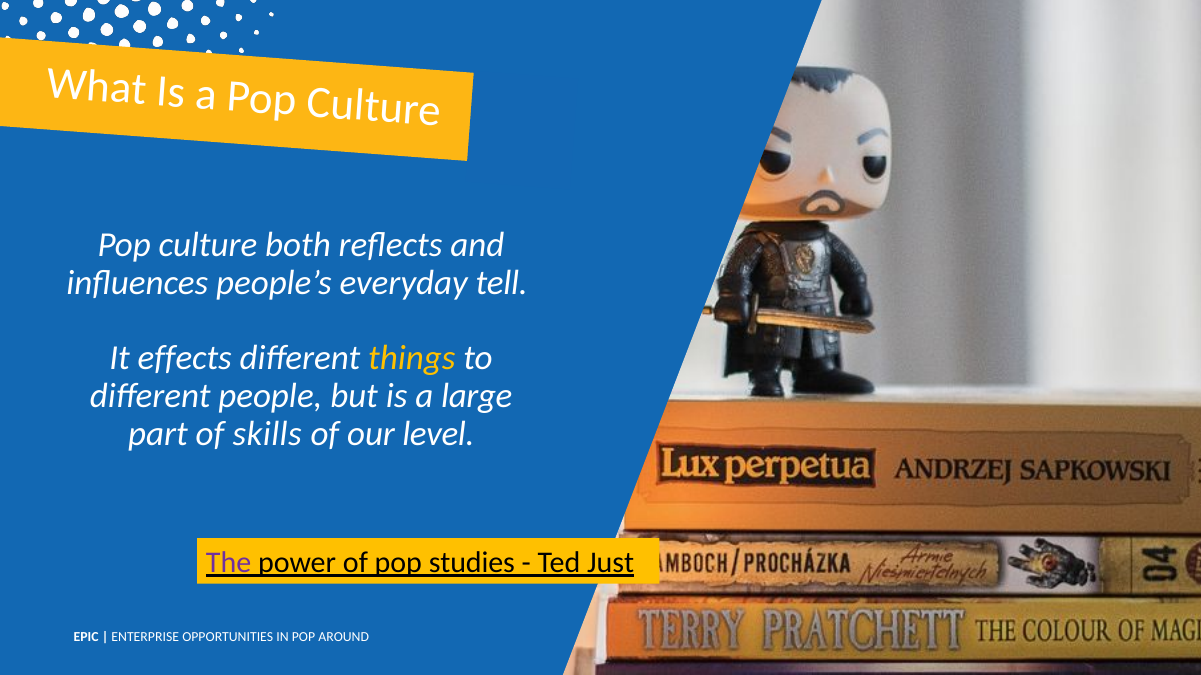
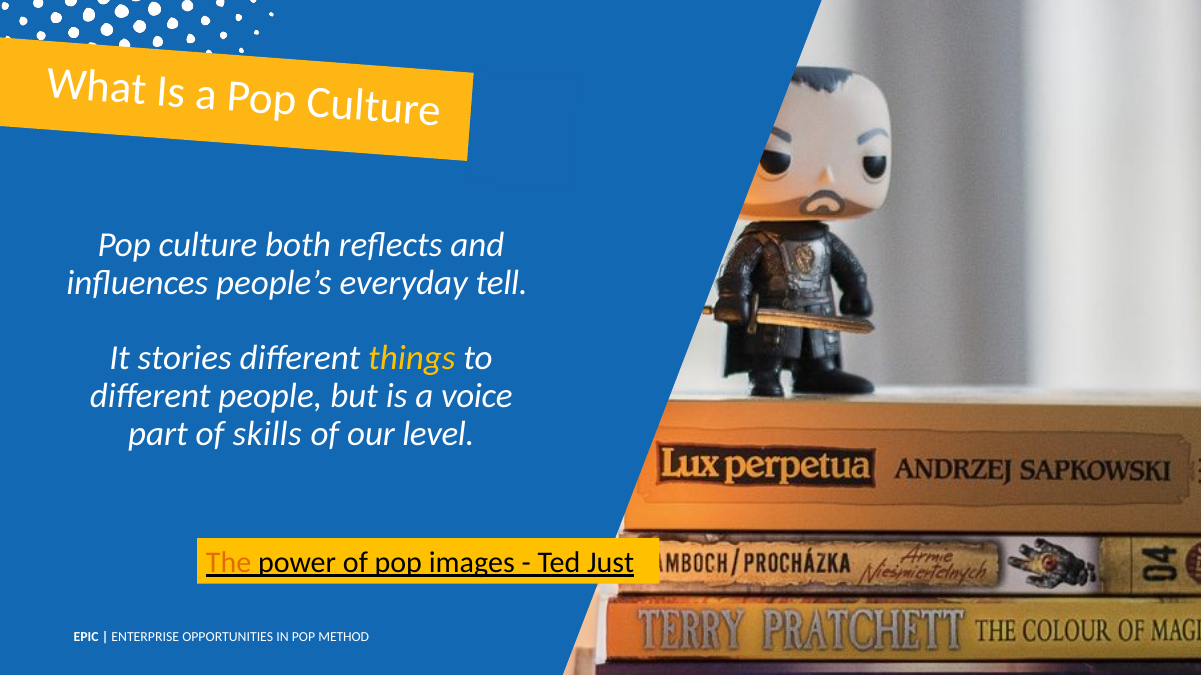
effects: effects -> stories (185, 359)
large: large -> voice (477, 396)
The colour: purple -> orange (229, 563)
studies: studies -> images (472, 563)
AROUND: AROUND -> METHOD (344, 637)
